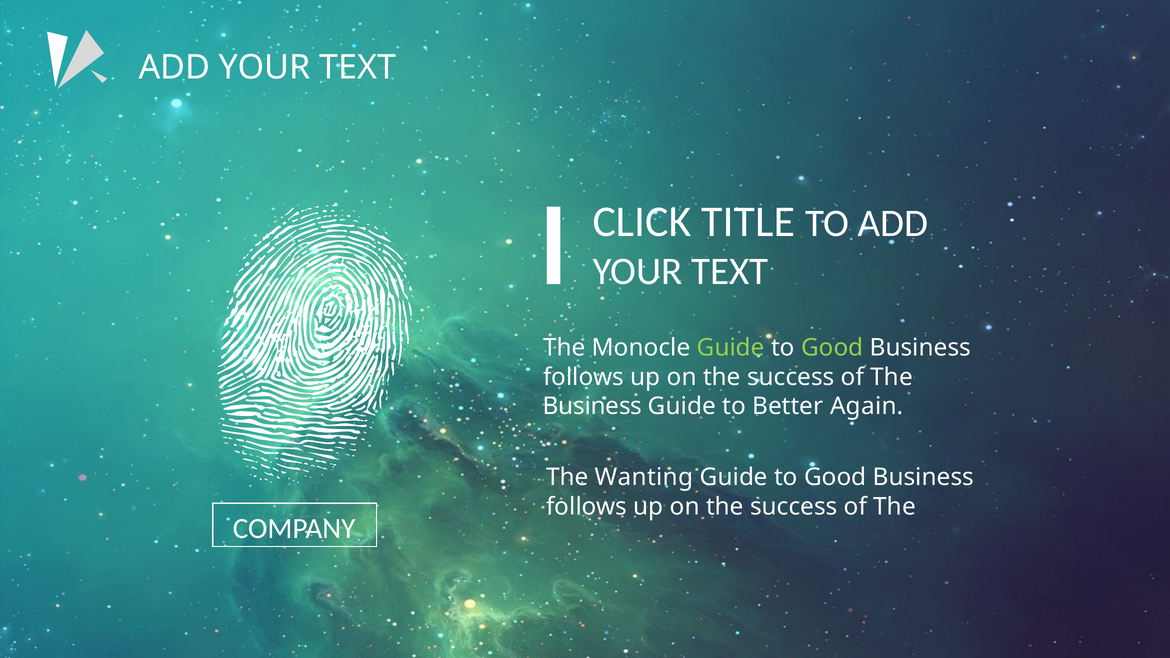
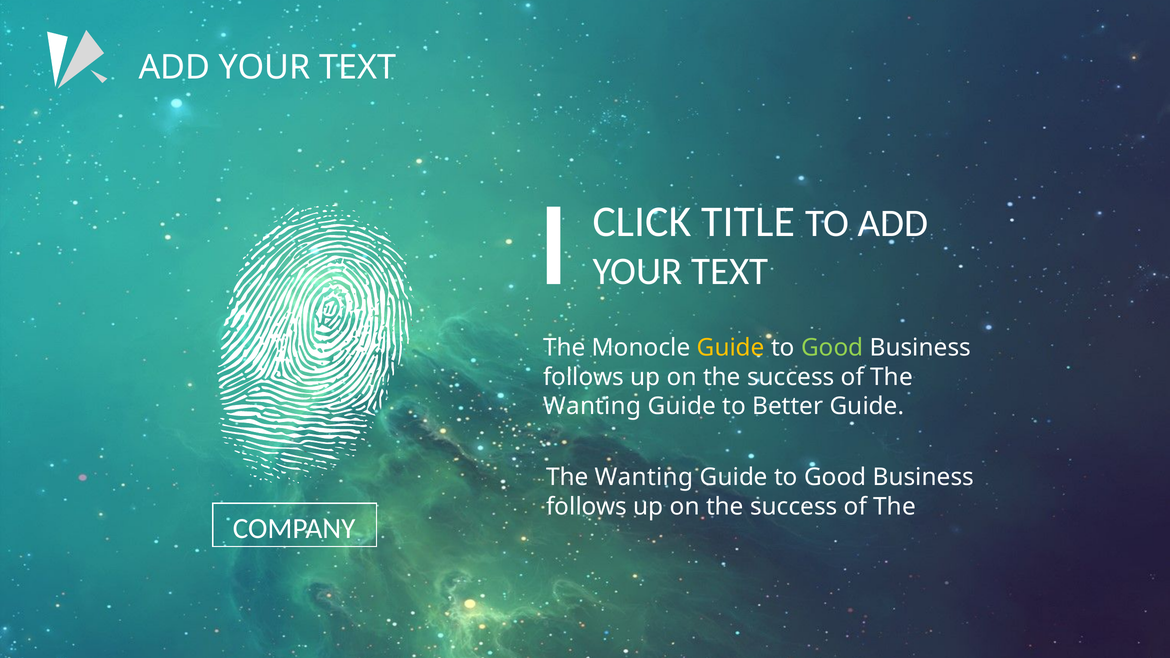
Guide colour: light green -> yellow (731, 348)
Business: Business -> Wanting (592, 406)
Better Again: Again -> Guide (867, 406)
